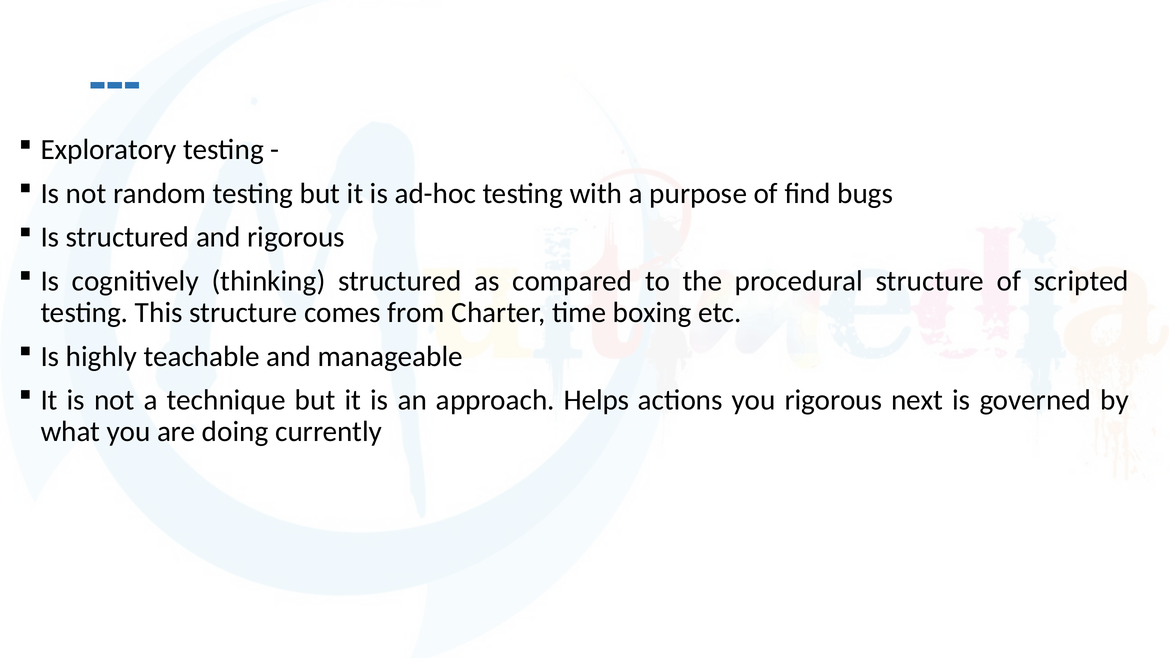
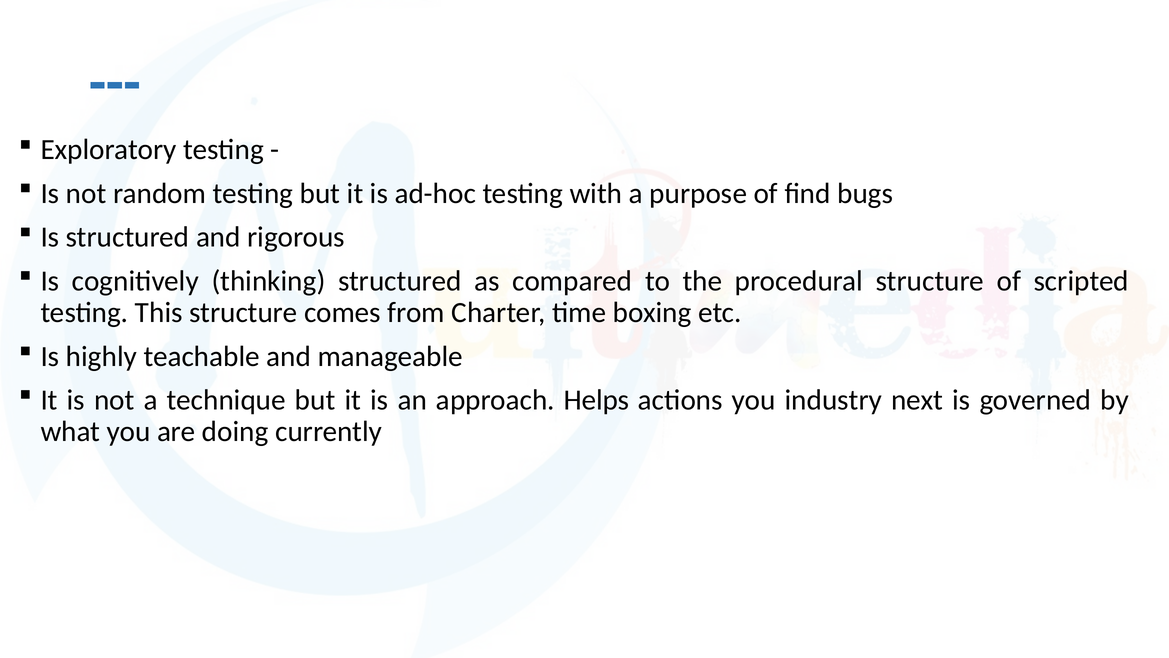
you rigorous: rigorous -> industry (833, 400)
